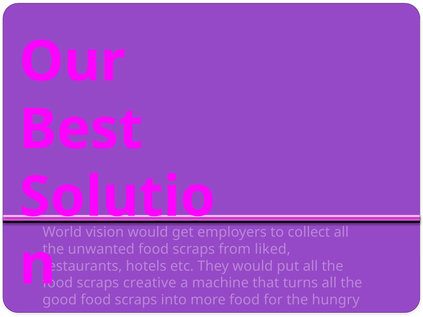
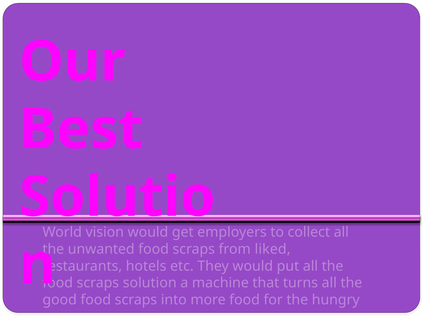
creative: creative -> solution (150, 283)
